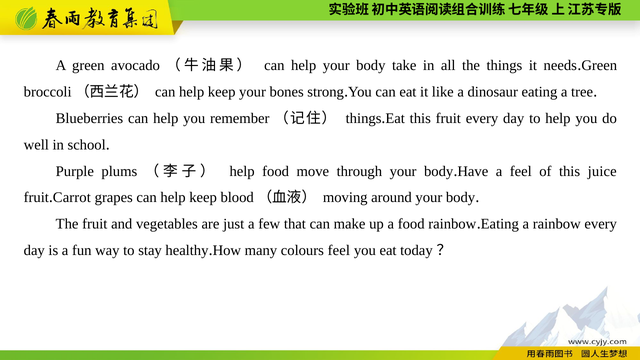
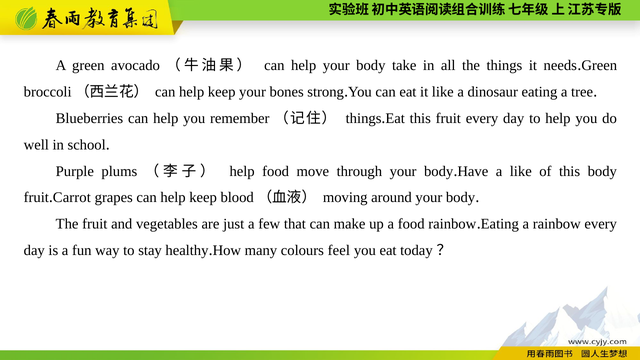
a feel: feel -> like (521, 171)
this juice: juice -> body (602, 171)
